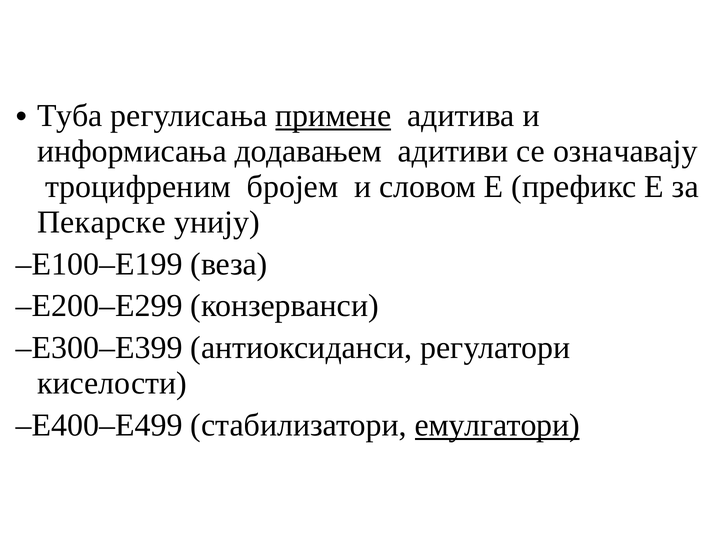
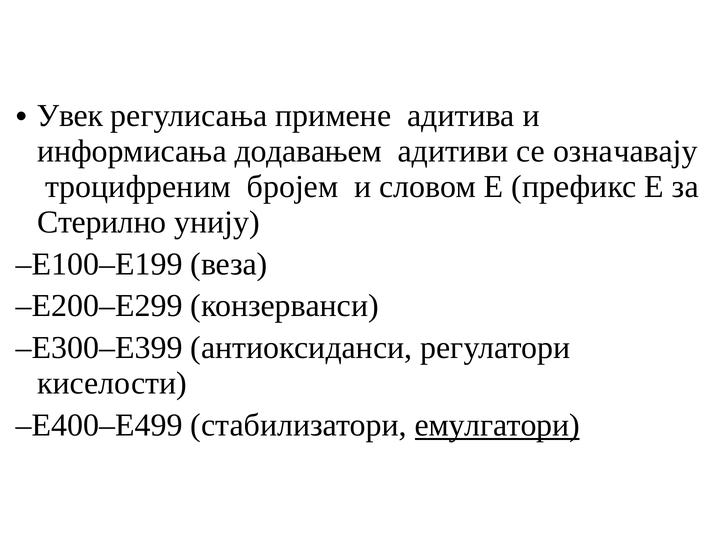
Туба: Туба -> Увек (70, 116)
примене underline: present -> none (333, 116)
Пекарске: Пекарске -> Стерилно (102, 222)
